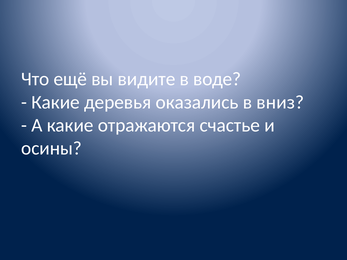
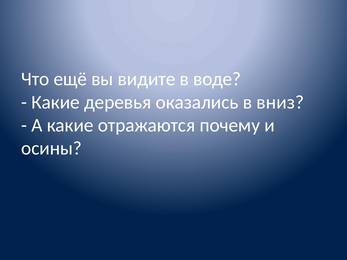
счастье: счастье -> почему (230, 125)
